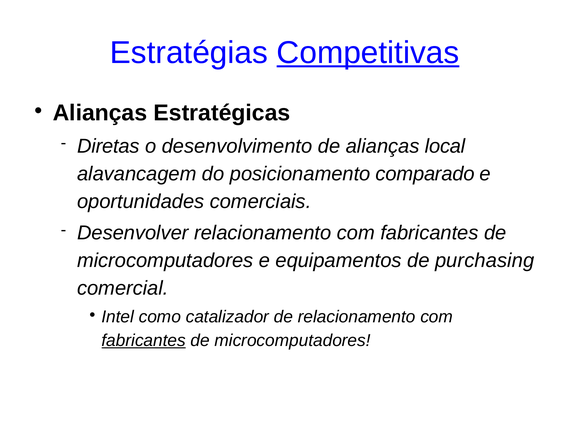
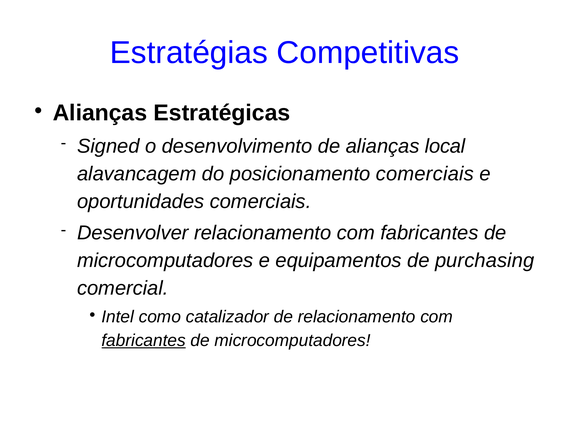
Competitivas underline: present -> none (368, 53)
Diretas: Diretas -> Signed (108, 146)
posicionamento comparado: comparado -> comerciais (425, 174)
